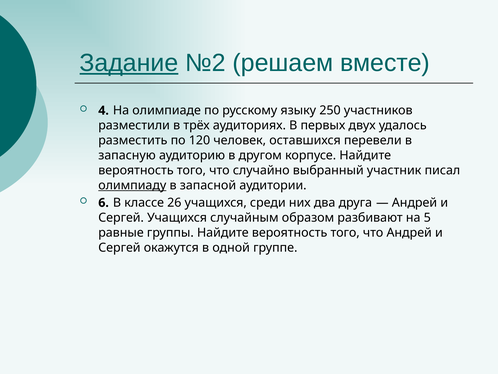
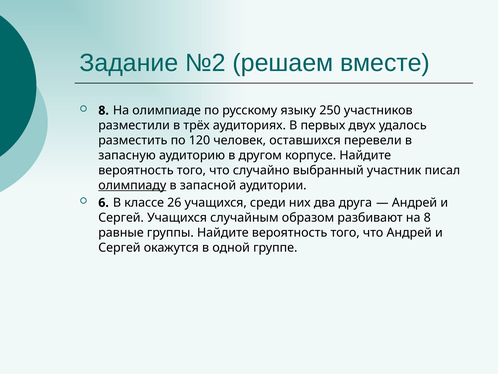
Задание underline: present -> none (129, 63)
4: 4 -> 8 (104, 110)
на 5: 5 -> 8 (427, 217)
